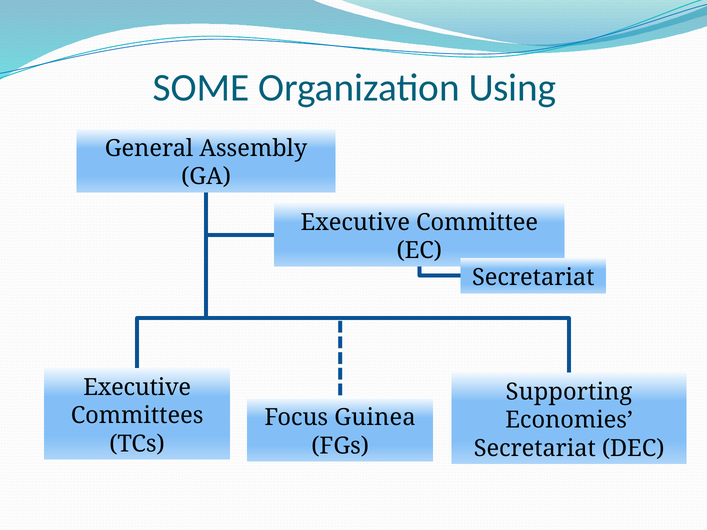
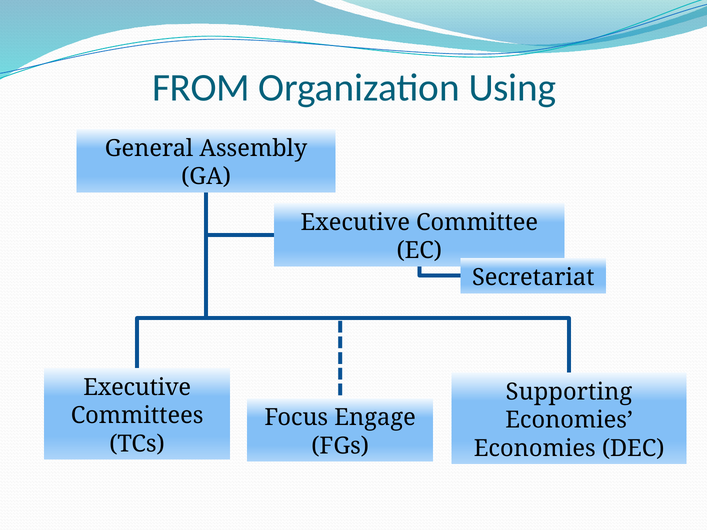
SOME: SOME -> FROM (201, 88)
Guinea: Guinea -> Engage (375, 418)
Secretariat: Secretariat -> Economies (535, 448)
